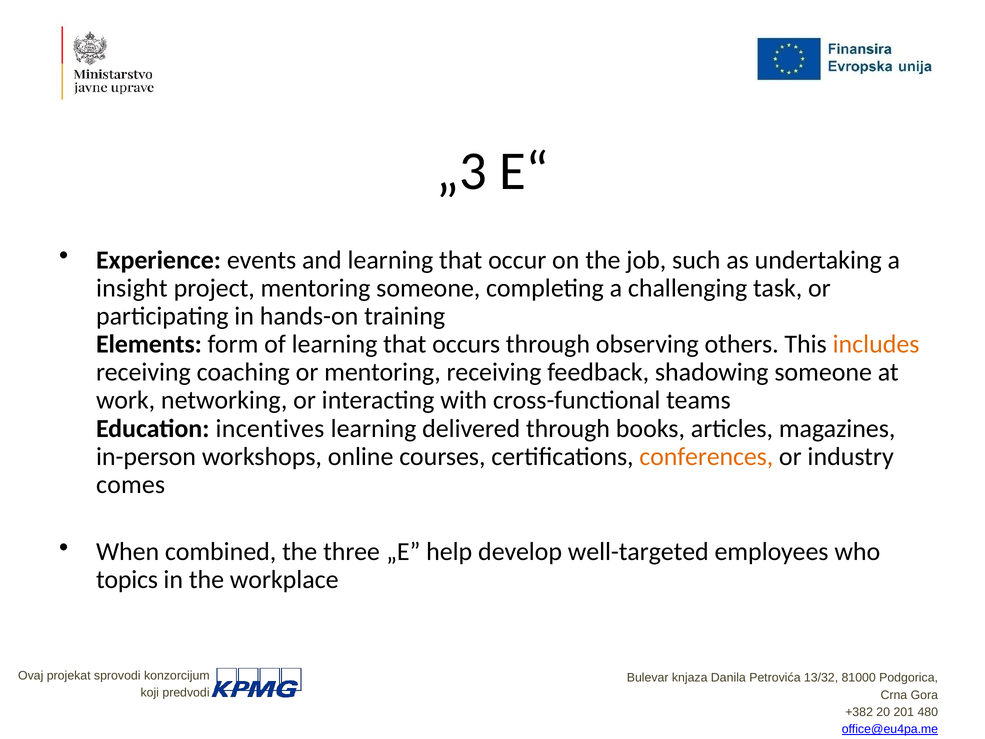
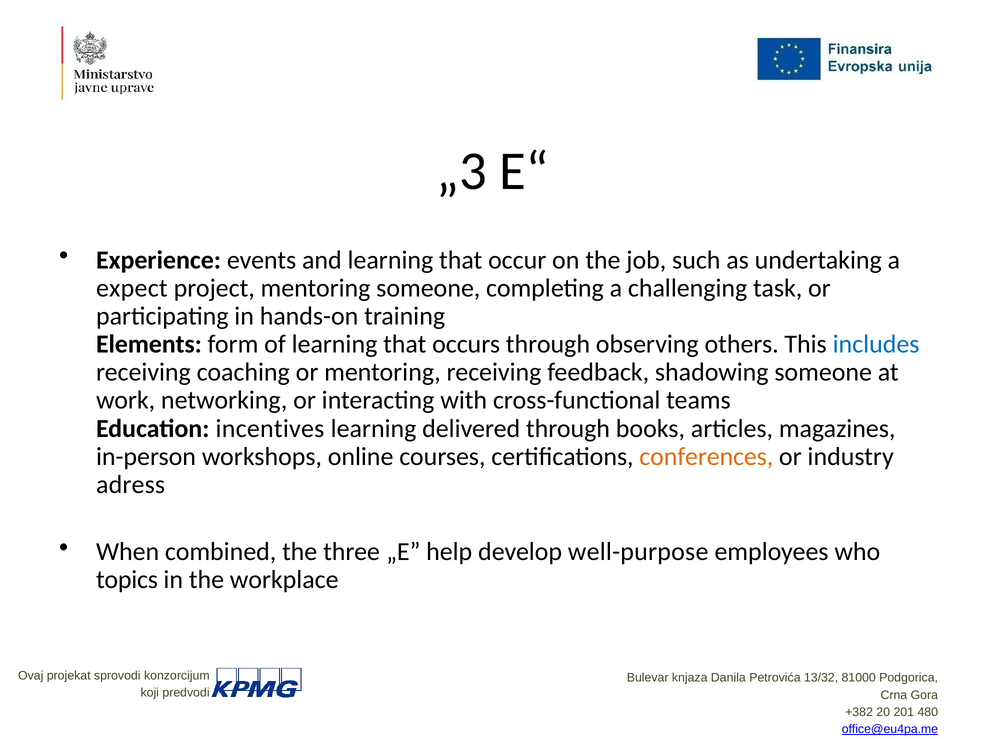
insight: insight -> expect (132, 288)
includes colour: orange -> blue (876, 344)
comes: comes -> adress (131, 484)
well-targeted: well-targeted -> well-purpose (638, 552)
